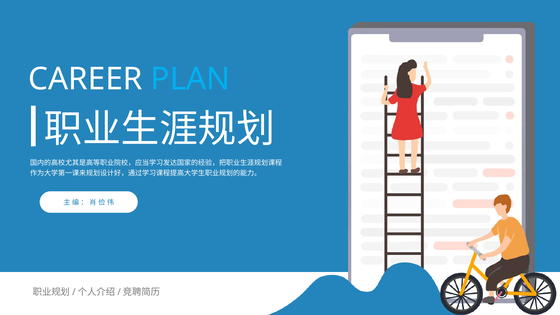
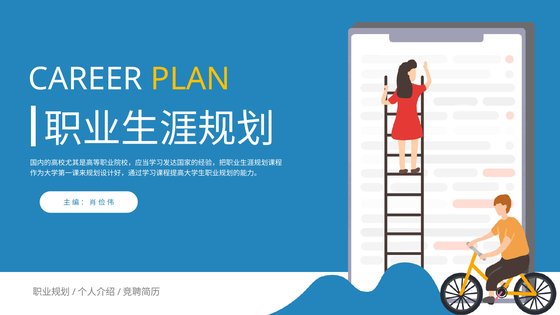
PLAN colour: light blue -> yellow (190, 79)
